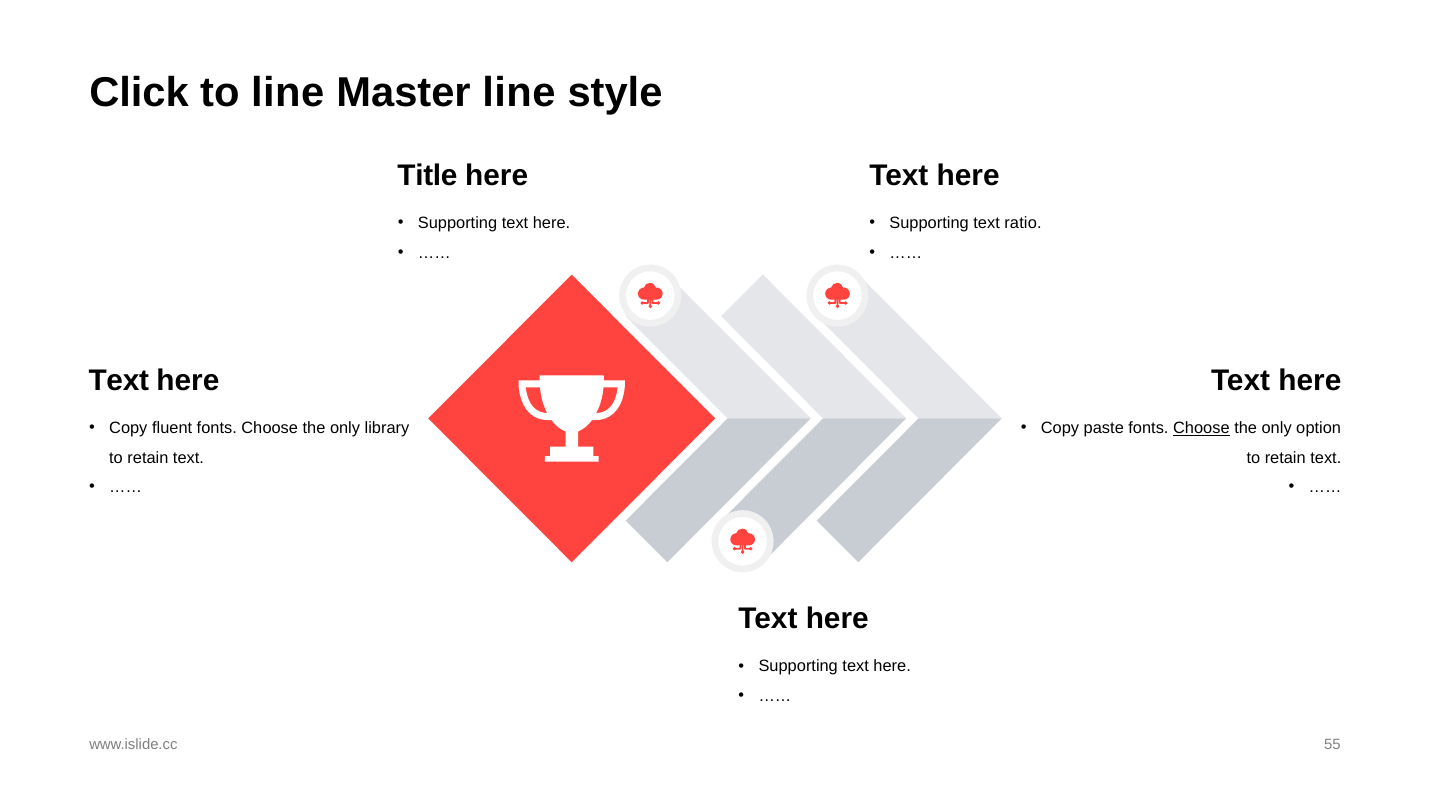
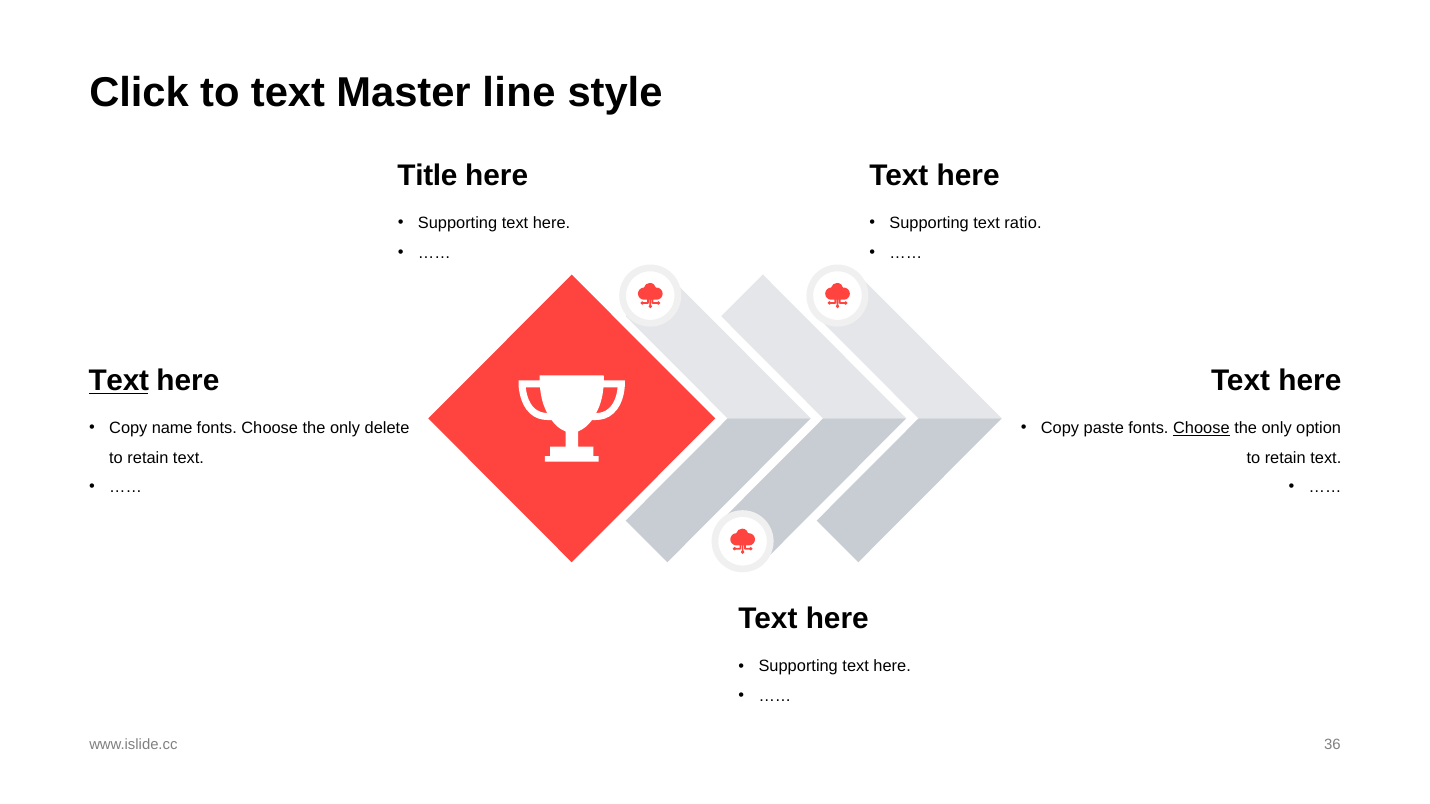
to line: line -> text (288, 92)
Text underline: none -> present (119, 381)
fluent: fluent -> name (172, 428)
library: library -> delete (387, 428)
55: 55 -> 36 (1332, 745)
